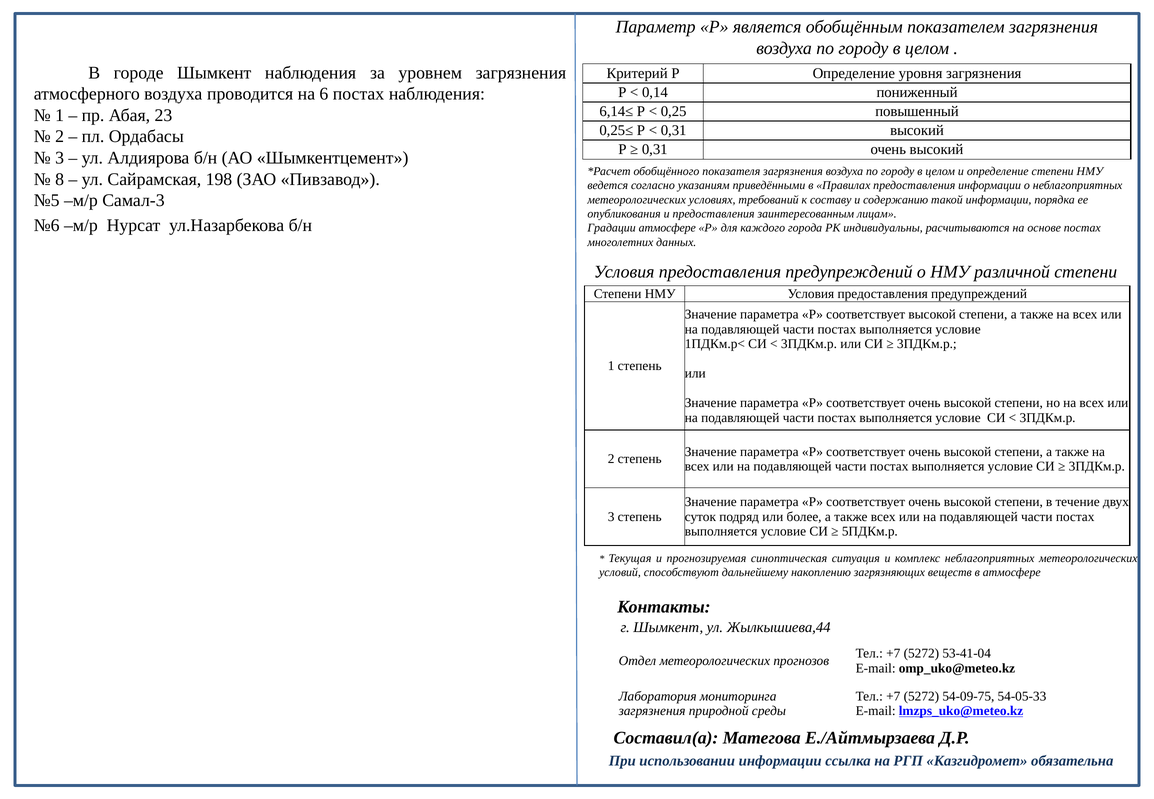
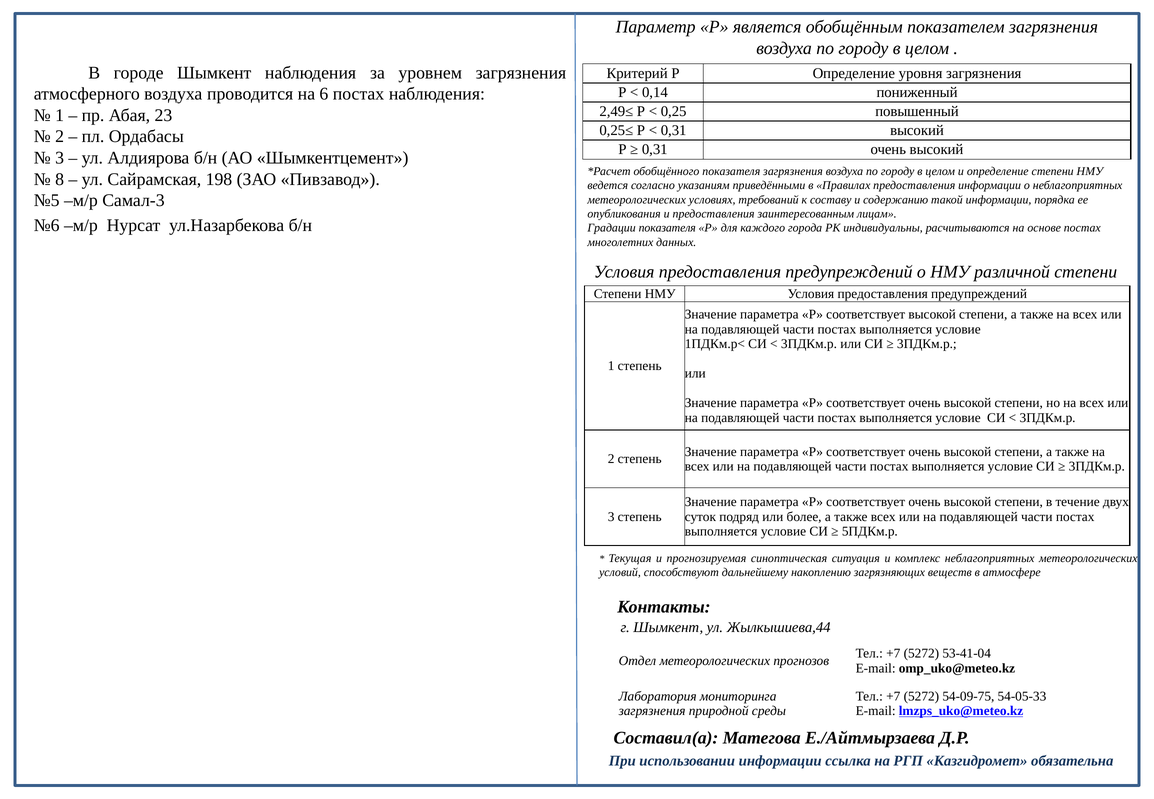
6,14≤: 6,14≤ -> 2,49≤ (616, 111)
Градации атмосфере: атмосфере -> показателя (667, 228)
